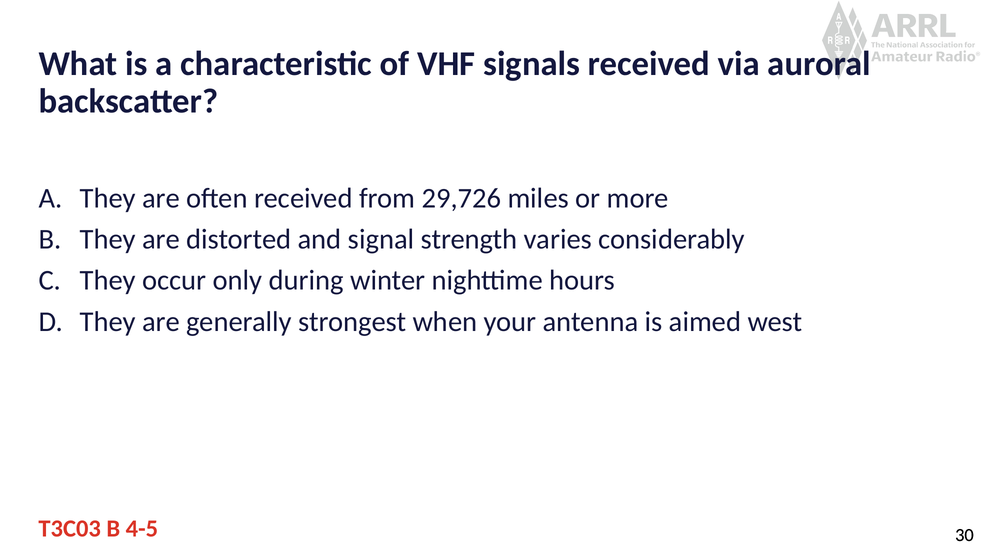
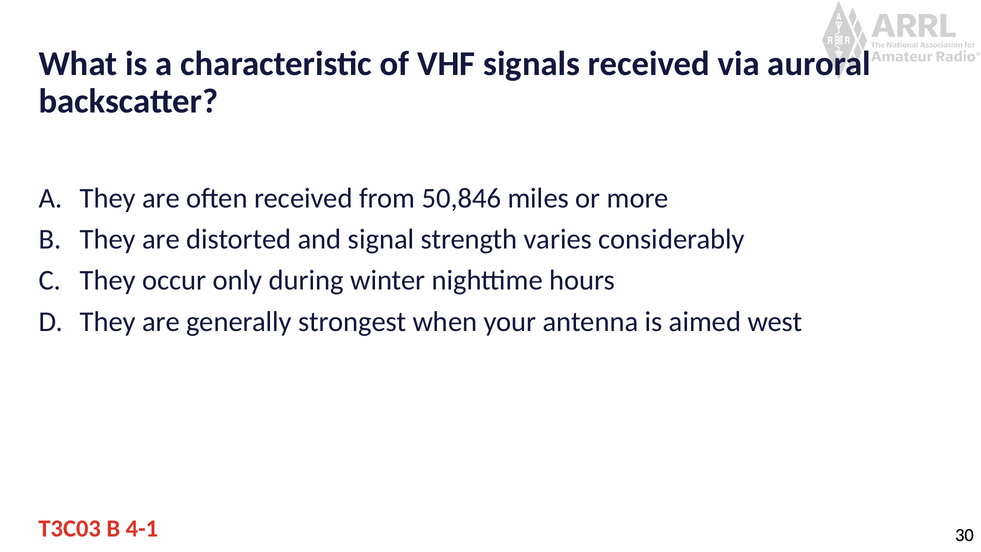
29,726: 29,726 -> 50,846 (461, 198)
4-5: 4-5 -> 4-1 (142, 528)
